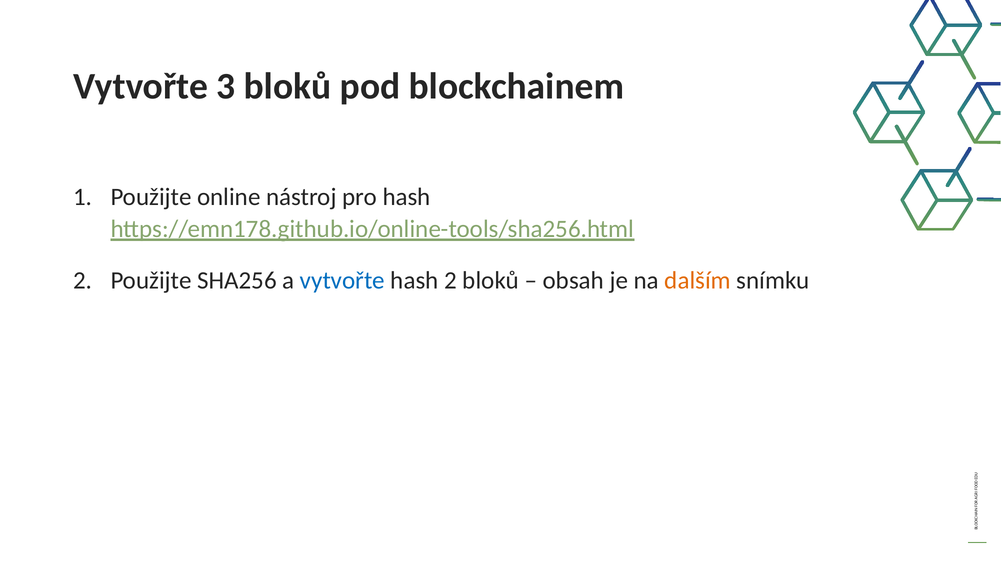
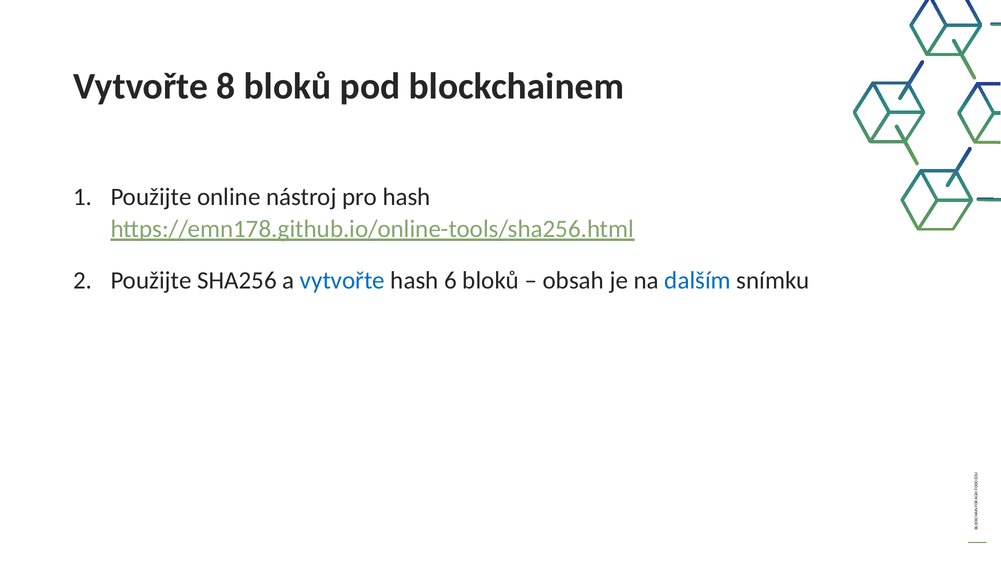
3: 3 -> 8 (226, 86)
hash 2: 2 -> 6 (450, 281)
dalším colour: orange -> blue (698, 281)
